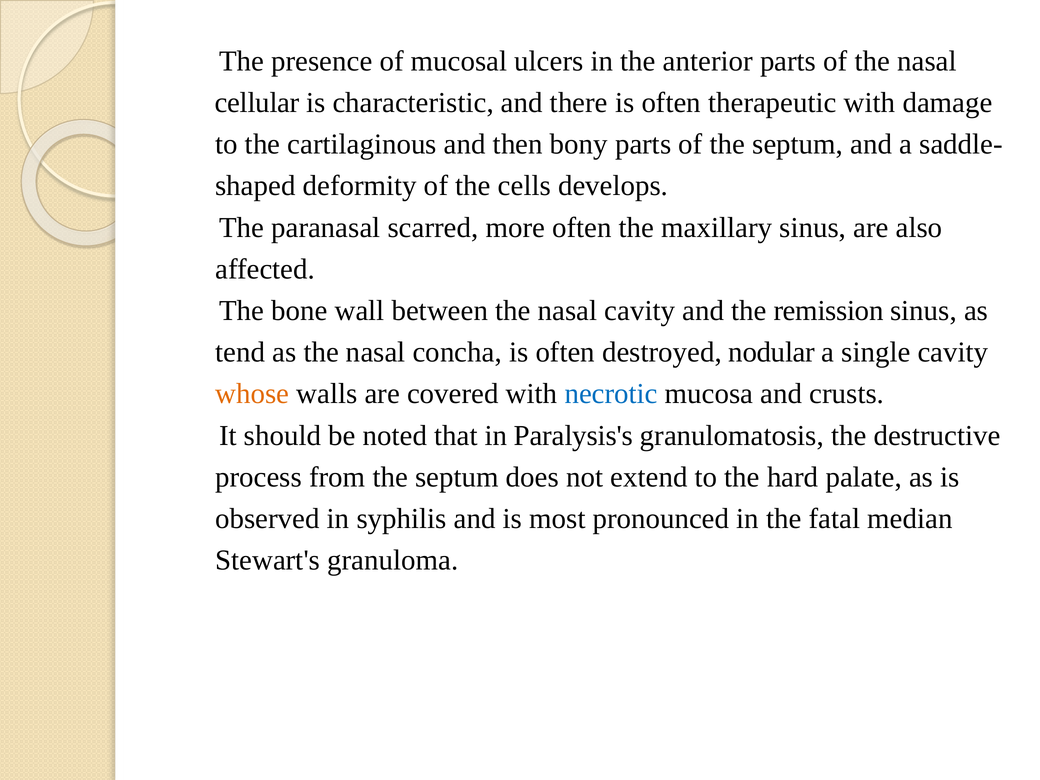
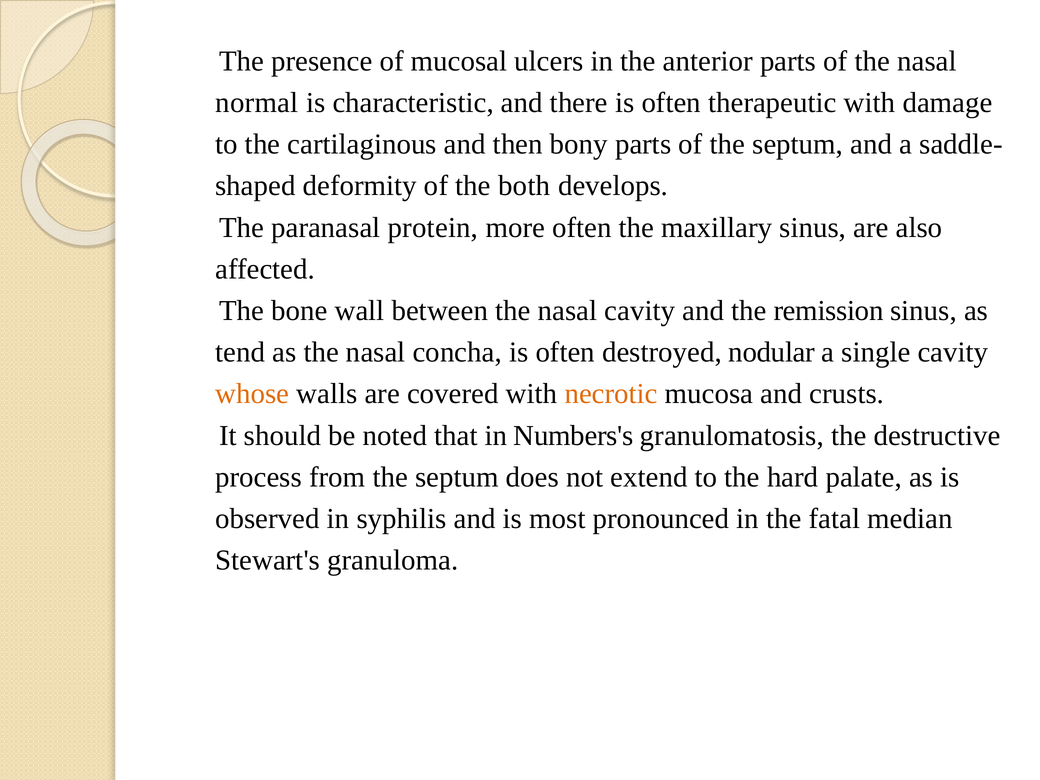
cellular: cellular -> normal (257, 103)
cells: cells -> both (524, 186)
scarred: scarred -> protein (433, 228)
necrotic colour: blue -> orange (611, 394)
Paralysis's: Paralysis's -> Numbers's (573, 436)
